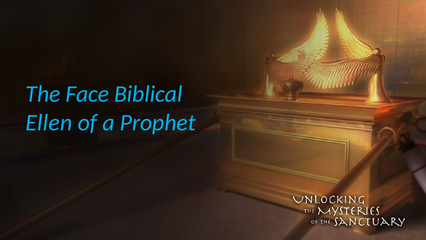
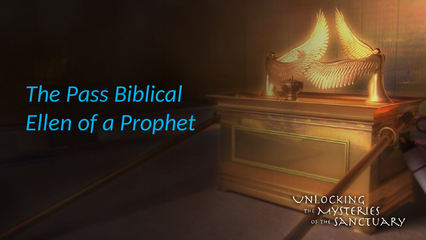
Face: Face -> Pass (87, 94)
